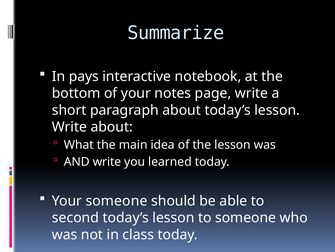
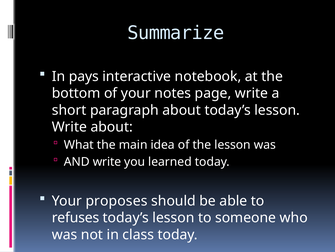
Your someone: someone -> proposes (117, 200)
second: second -> refuses (76, 217)
